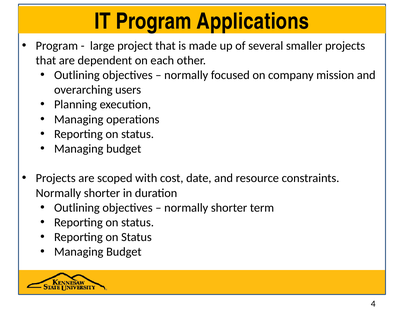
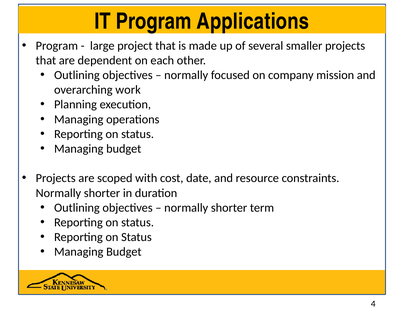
users: users -> work (128, 90)
